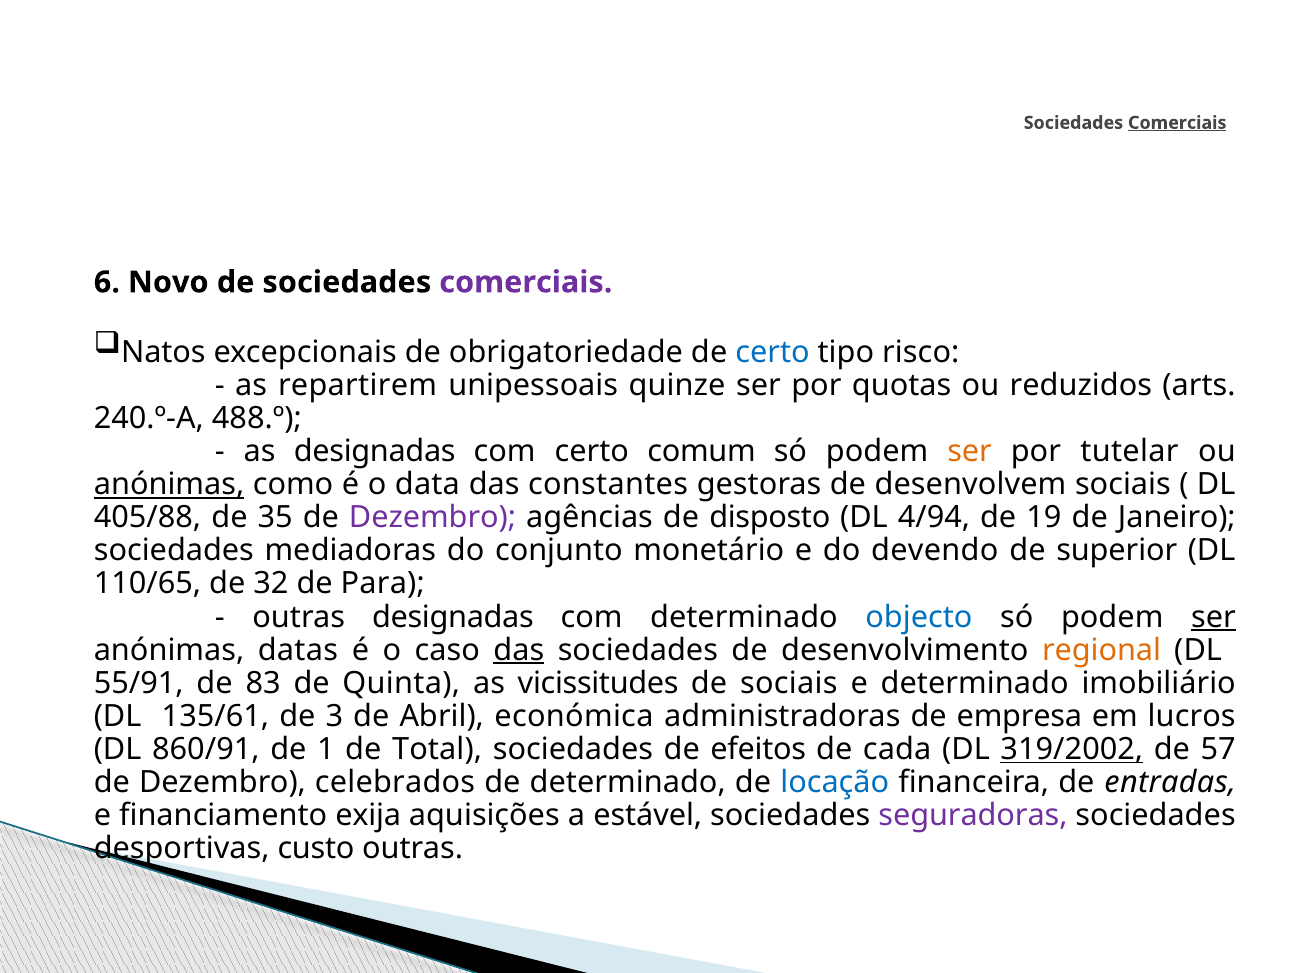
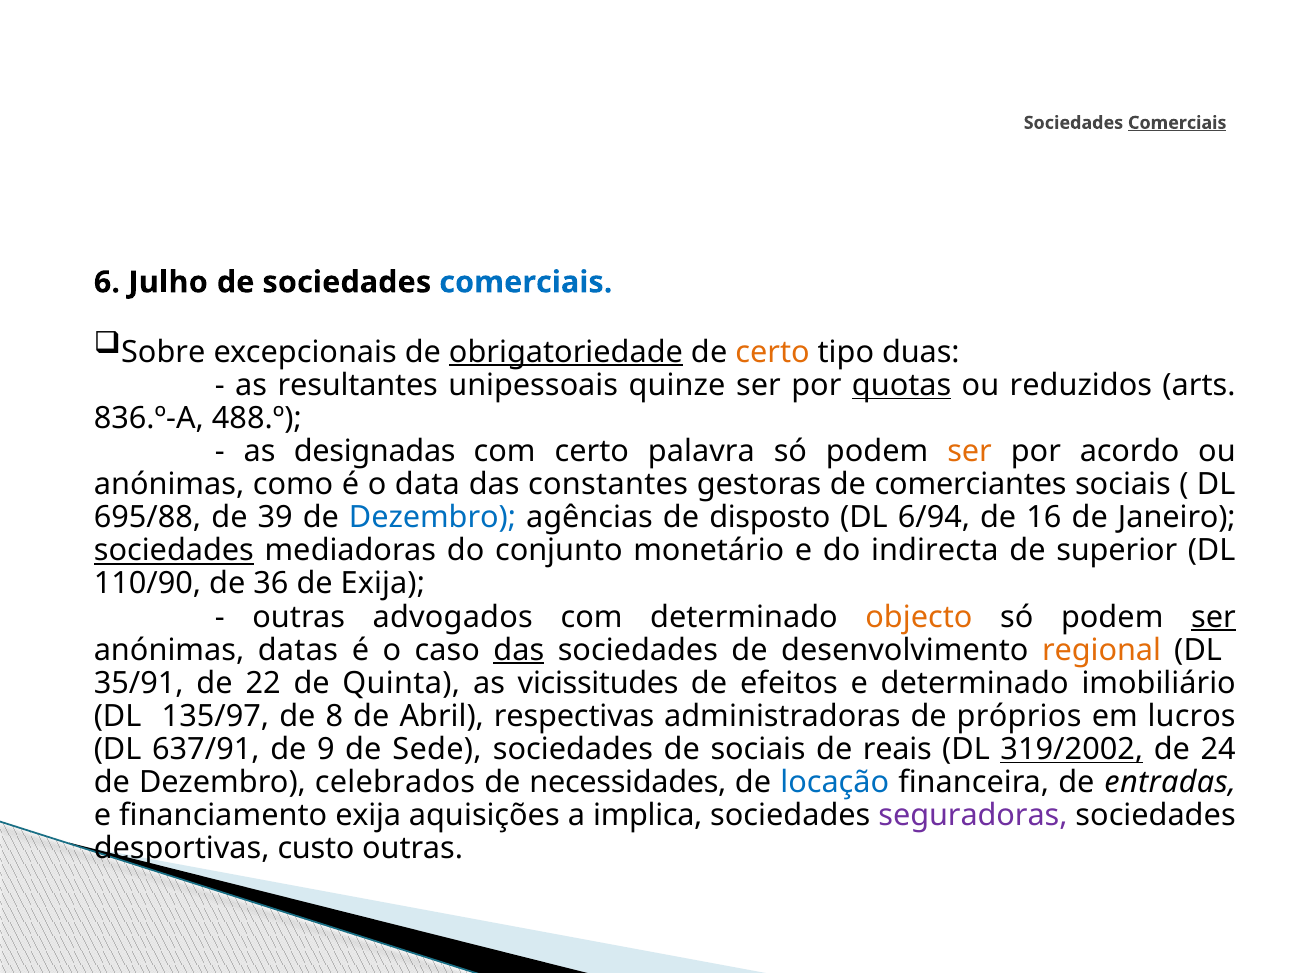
Novo: Novo -> Julho (168, 282)
comerciais colour: purple -> blue (526, 282)
Natos: Natos -> Sobre (163, 352)
obrigatoriedade underline: none -> present (566, 352)
certo colour: blue -> orange (772, 352)
risco: risco -> duas (921, 352)
repartirem: repartirem -> resultantes (358, 385)
quotas underline: none -> present (902, 385)
240.º-A: 240.º-A -> 836.º-A (149, 419)
comum: comum -> palavra (701, 452)
tutelar: tutelar -> acordo (1130, 452)
anónimas underline: present -> none (169, 485)
desenvolvem: desenvolvem -> comerciantes (971, 485)
405/88: 405/88 -> 695/88 (147, 518)
35: 35 -> 39 (275, 518)
Dezembro colour: purple -> blue (432, 518)
4/94: 4/94 -> 6/94 (934, 518)
19: 19 -> 16 (1044, 518)
sociedades underline: none -> present (174, 551)
devendo: devendo -> indirecta (935, 551)
110/65: 110/65 -> 110/90 (147, 584)
32: 32 -> 36 (271, 584)
de Para: Para -> Exija (383, 584)
outras designadas: designadas -> advogados (453, 617)
objecto colour: blue -> orange (919, 617)
55/91: 55/91 -> 35/91 (139, 683)
83: 83 -> 22 (263, 683)
de sociais: sociais -> efeitos (789, 683)
135/61: 135/61 -> 135/97 (215, 717)
3: 3 -> 8 (334, 717)
económica: económica -> respectivas (574, 717)
empresa: empresa -> próprios (1019, 717)
860/91: 860/91 -> 637/91 (206, 750)
1: 1 -> 9 (326, 750)
Total: Total -> Sede (437, 750)
de efeitos: efeitos -> sociais (758, 750)
cada: cada -> reais (897, 750)
57: 57 -> 24 (1218, 750)
de determinado: determinado -> necessidades (628, 783)
estável: estável -> implica (648, 816)
